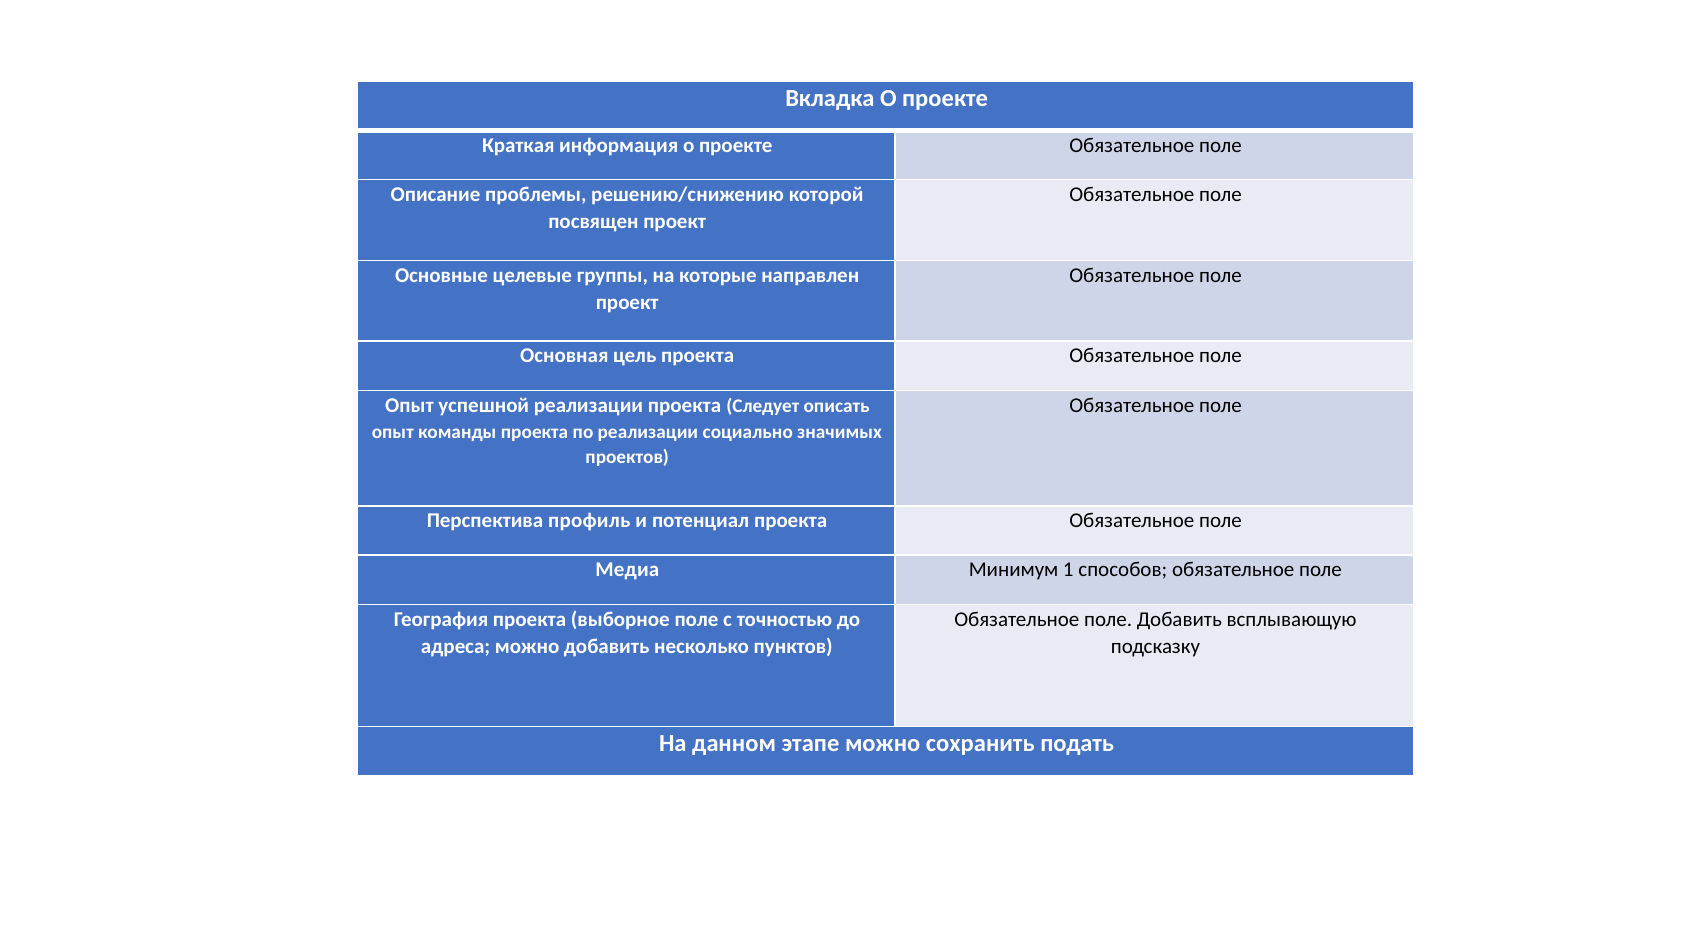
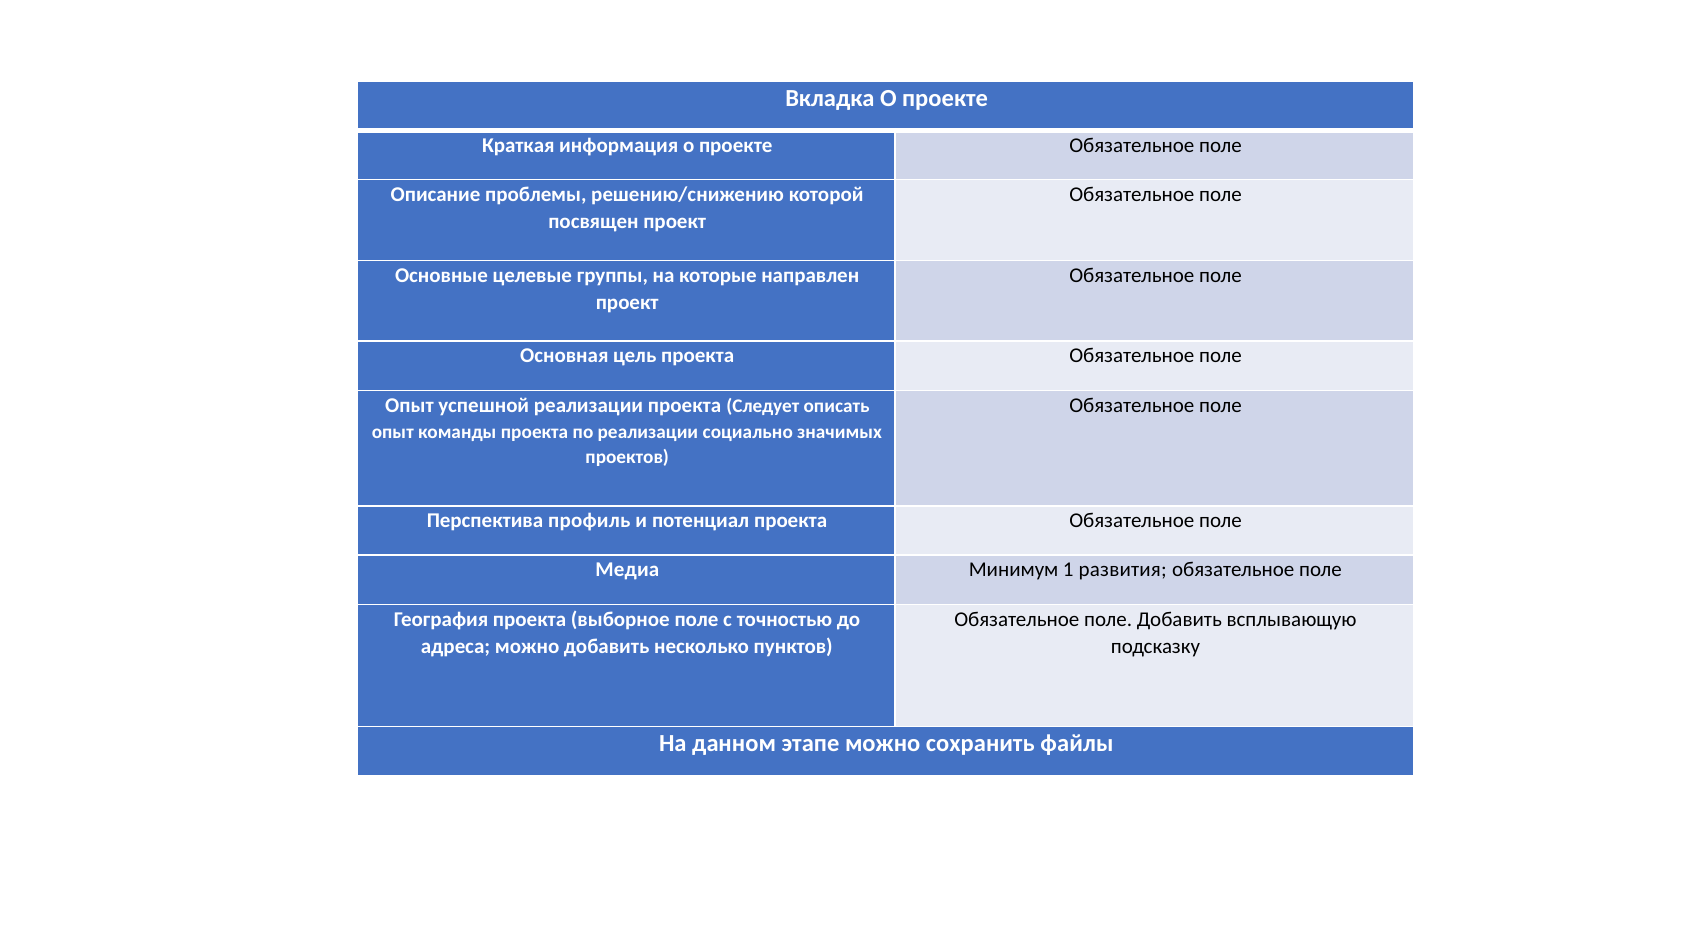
способов: способов -> развития (1123, 570)
подать: подать -> файлы (1077, 744)
